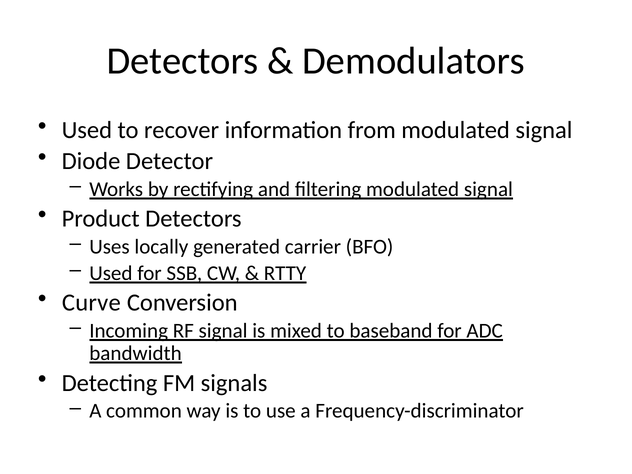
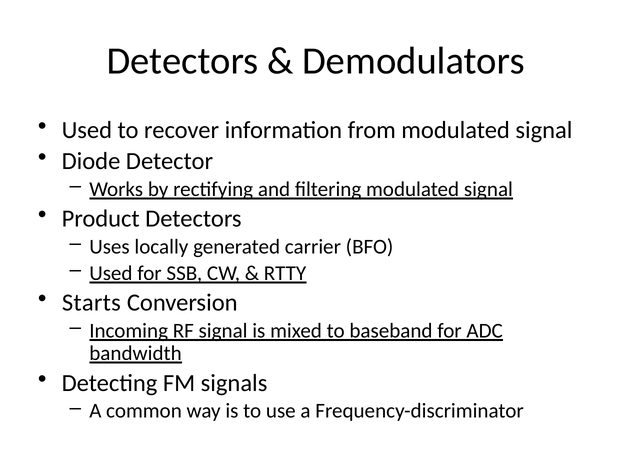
Curve: Curve -> Starts (91, 303)
